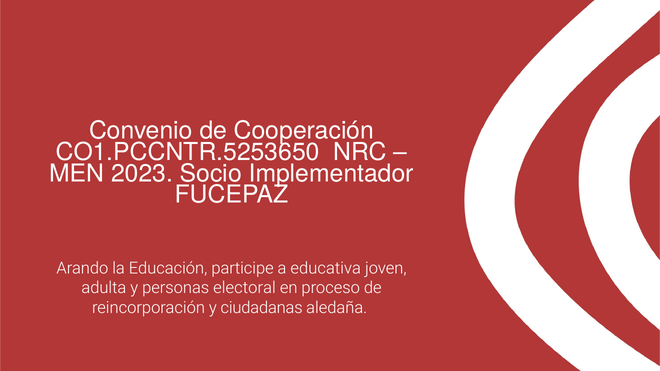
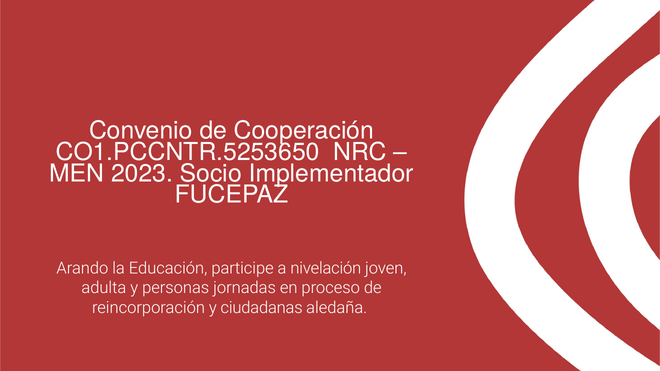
educativa: educativa -> nivelación (326, 268)
electoral: electoral -> jornadas (245, 288)
